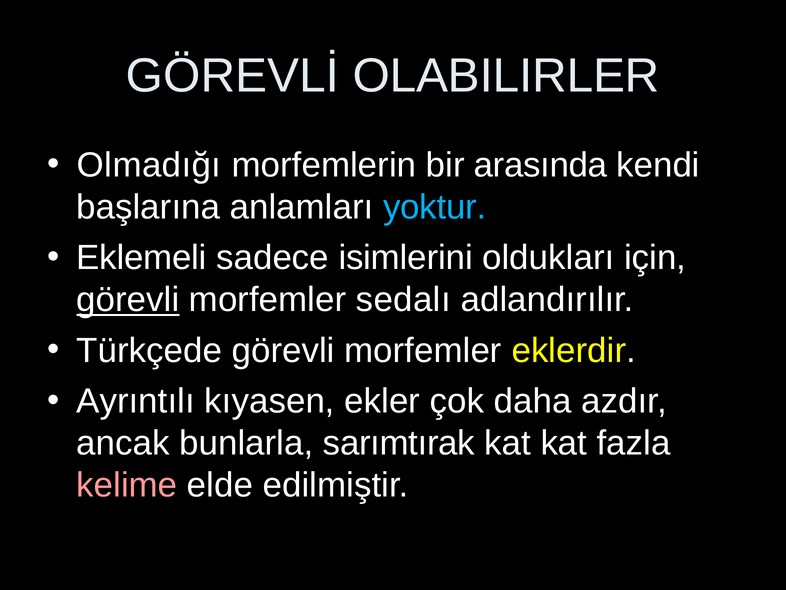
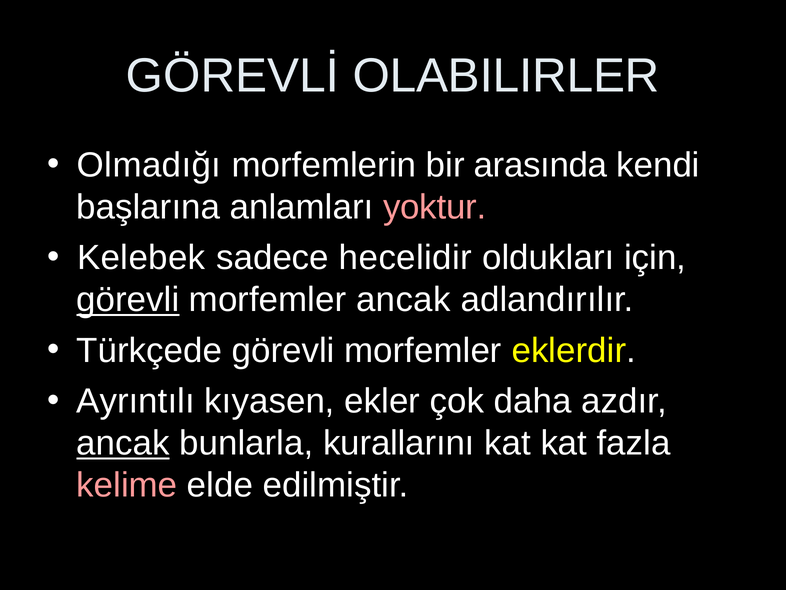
yoktur colour: light blue -> pink (435, 207)
Eklemeli: Eklemeli -> Kelebek (141, 258)
isimlerini: isimlerini -> hecelidir (405, 258)
morfemler sedalı: sedalı -> ancak (403, 300)
ancak underline: none -> present (123, 443)
sarımtırak: sarımtırak -> kurallarını (399, 443)
